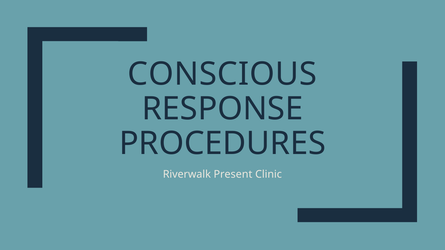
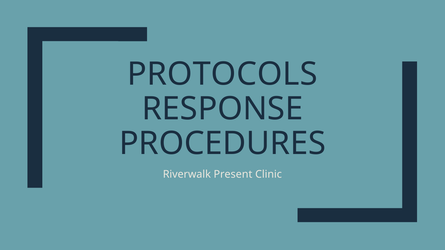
CONSCIOUS: CONSCIOUS -> PROTOCOLS (222, 74)
